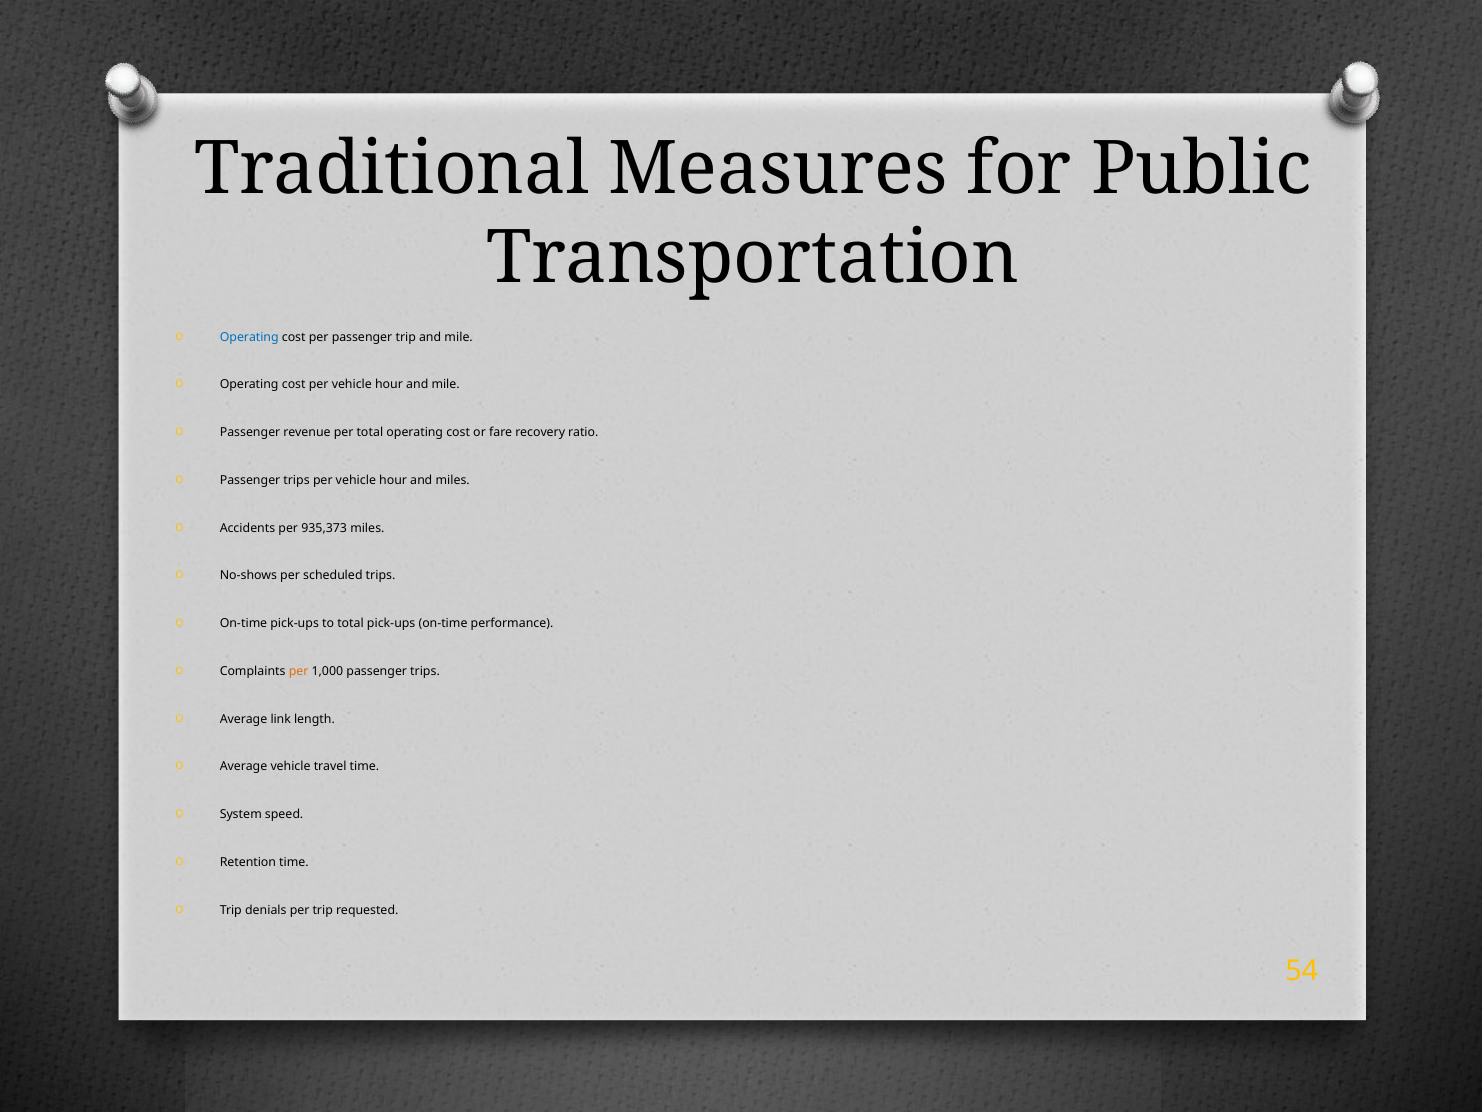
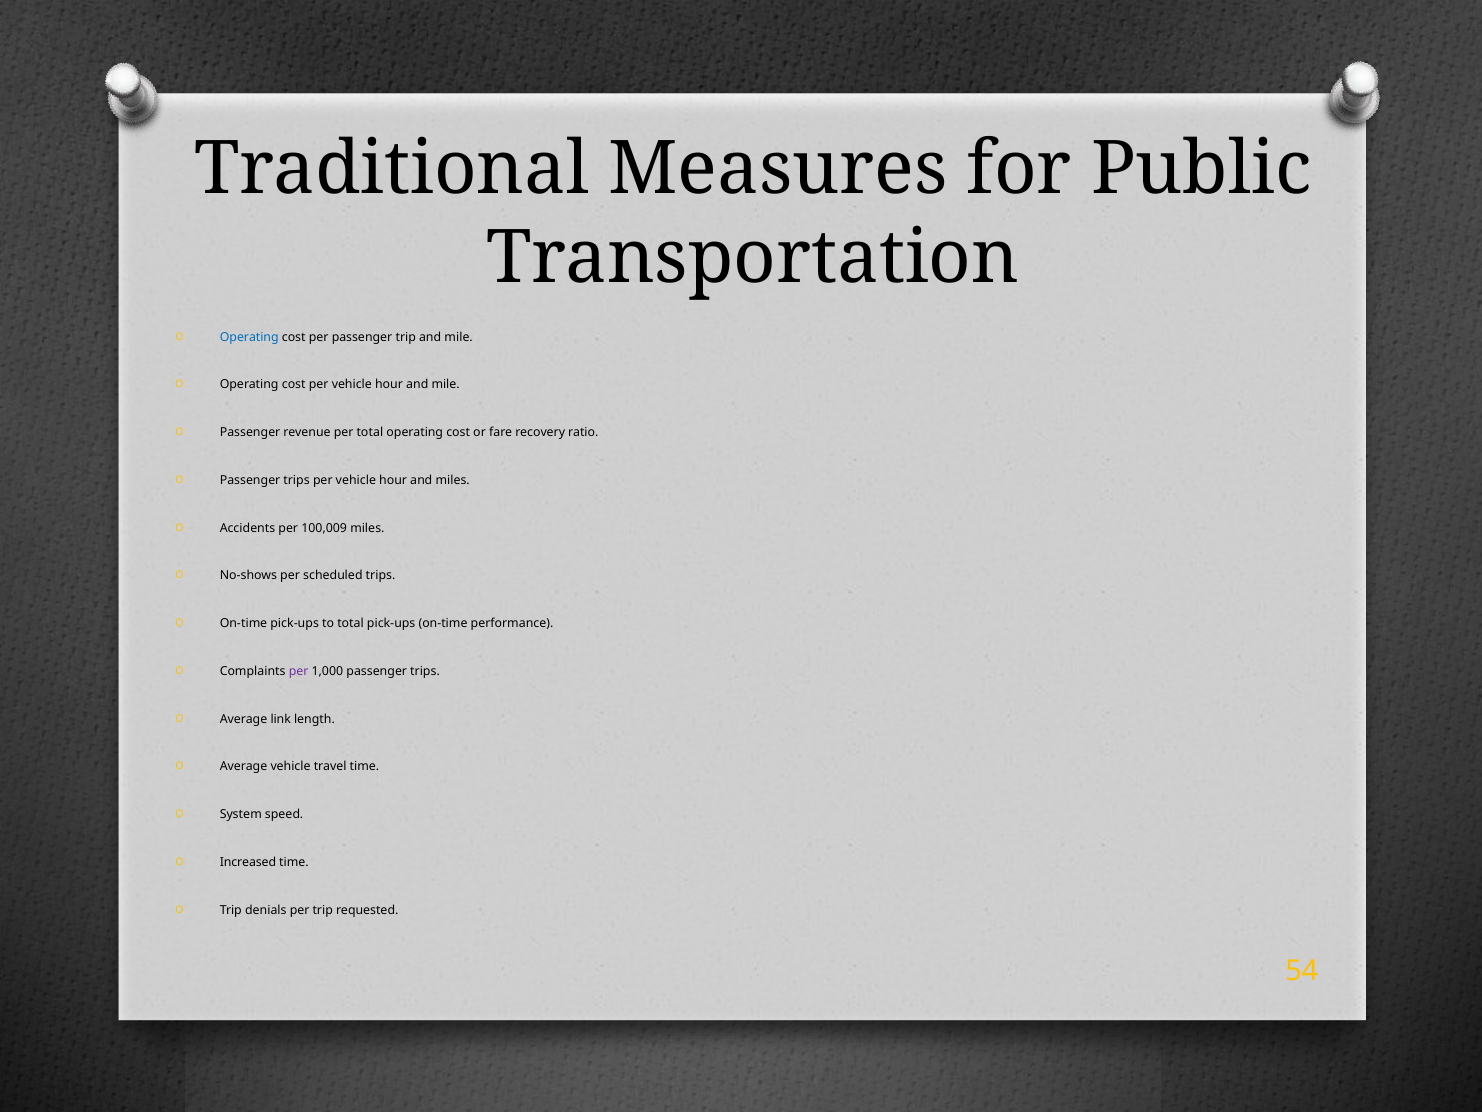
935,373: 935,373 -> 100,009 (324, 528)
per colour: orange -> purple (299, 671)
Retention: Retention -> Increased (248, 862)
